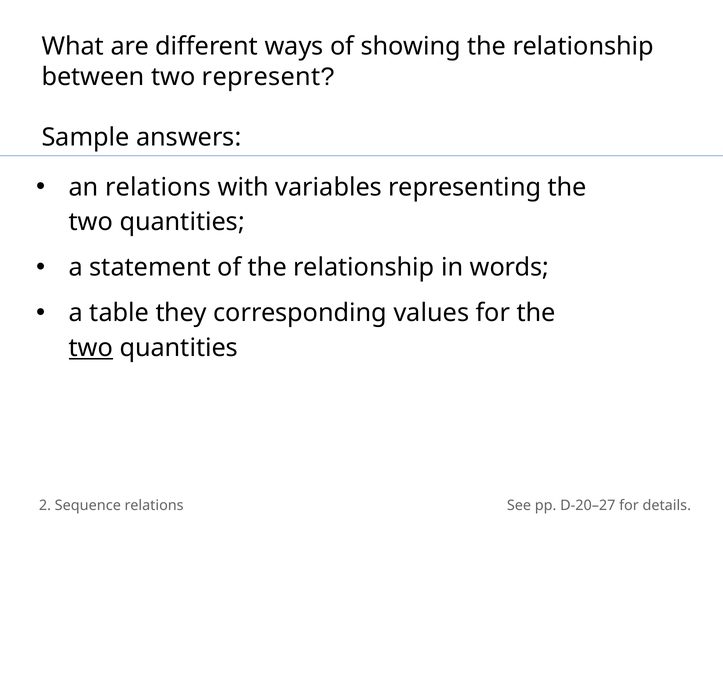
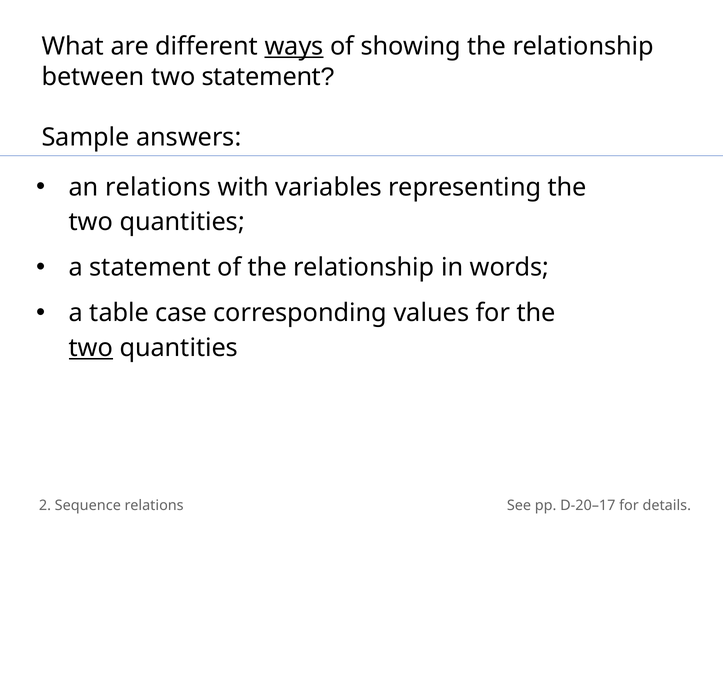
ways underline: none -> present (294, 46)
two represent: represent -> statement (261, 77)
they: they -> case (181, 313)
D-20–27: D-20–27 -> D-20–17 (588, 505)
